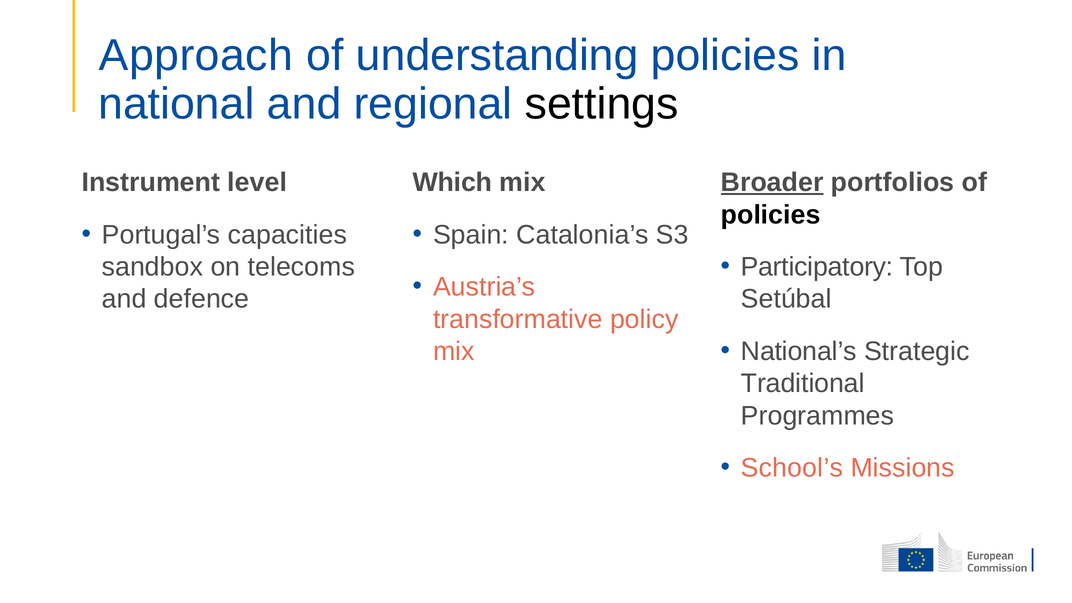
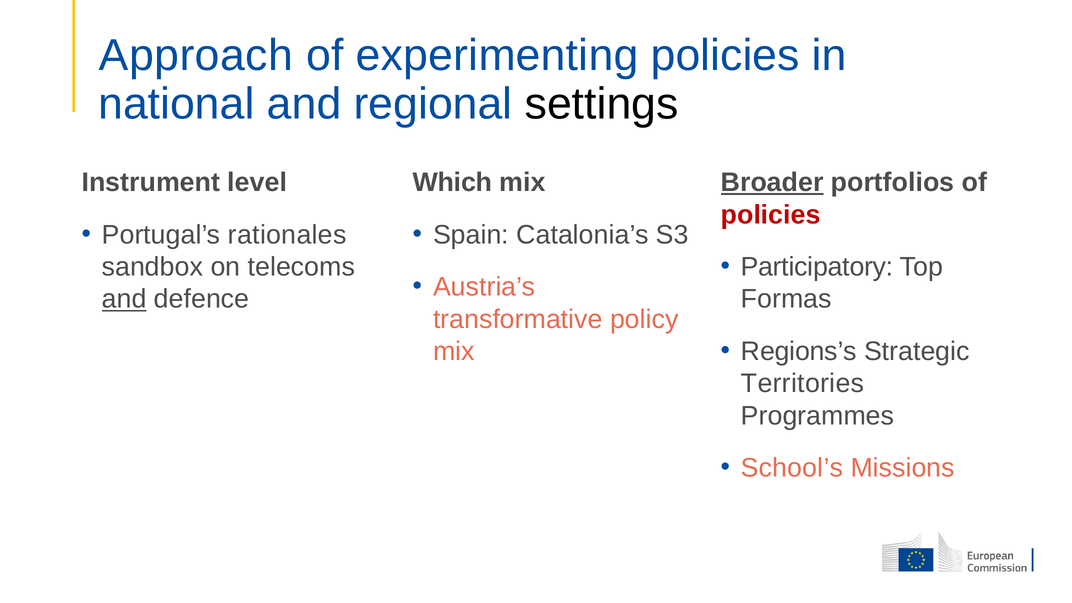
understanding: understanding -> experimenting (497, 56)
policies colour: black -> red (771, 215)
capacities: capacities -> rationales (287, 235)
and underline: none -> present (124, 299)
Setúbal: Setúbal -> Formas (786, 299)
National’s: National’s -> Regions’s (799, 351)
Traditional: Traditional -> Territories (803, 383)
